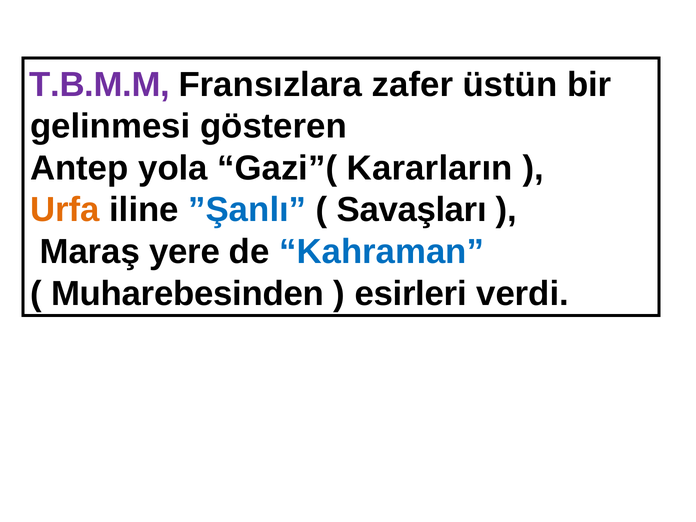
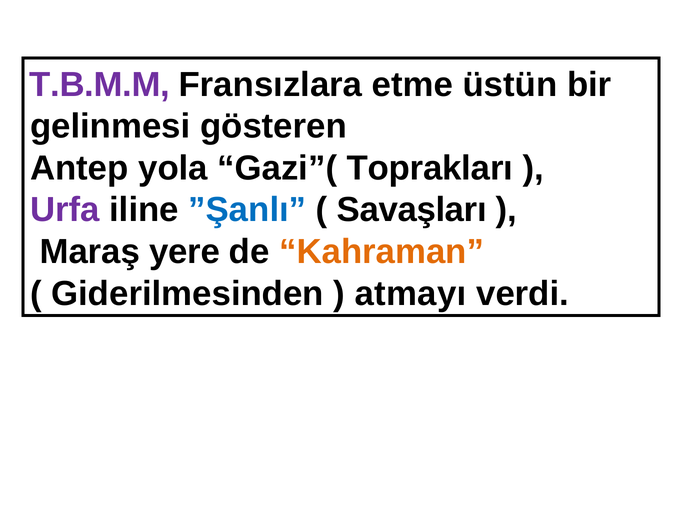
zafer: zafer -> etme (412, 85)
Kararların: Kararların -> Toprakları (430, 168)
Urfa colour: orange -> purple (65, 210)
Kahraman colour: blue -> orange (382, 252)
Muharebesinden: Muharebesinden -> Giderilmesinden (187, 294)
esirleri: esirleri -> atmayı (410, 294)
